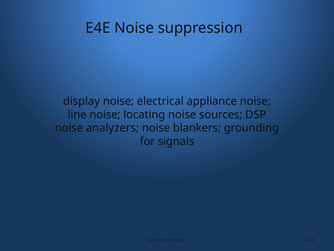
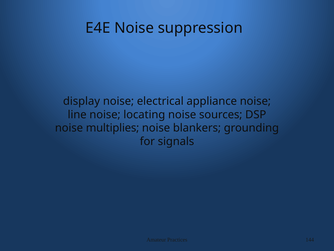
analyzers: analyzers -> multiplies (113, 128)
